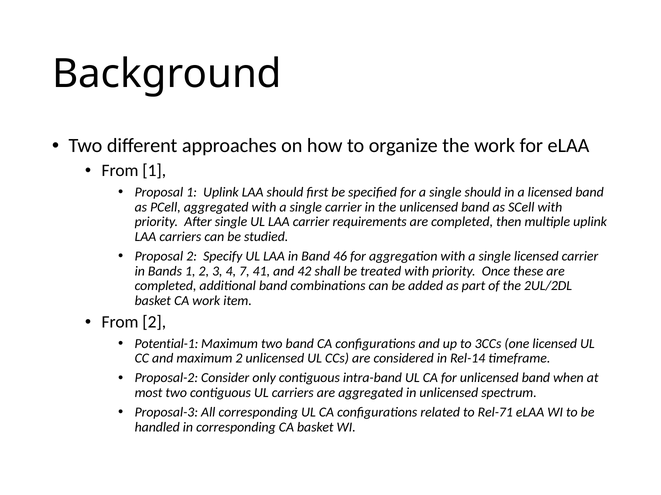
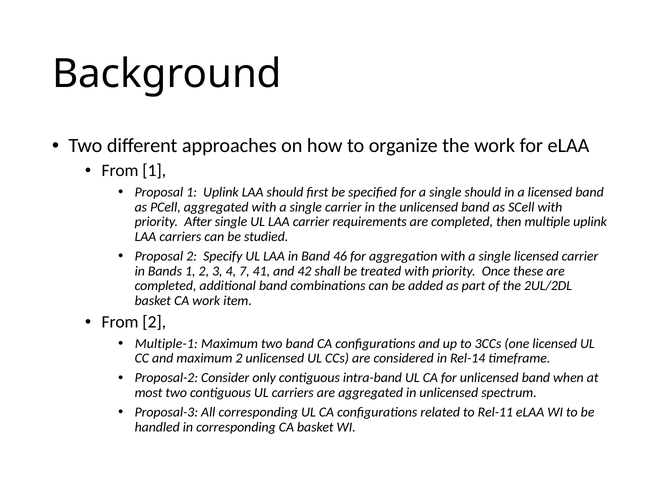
Potential-1: Potential-1 -> Multiple-1 (166, 344)
Rel-71: Rel-71 -> Rel-11 (495, 413)
